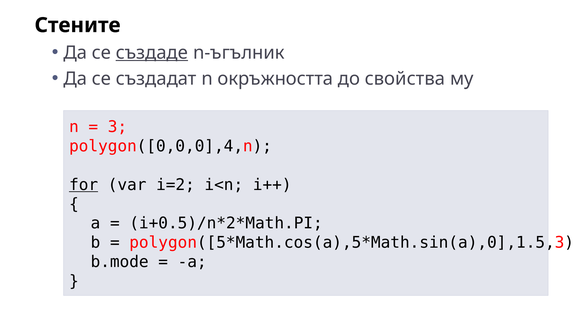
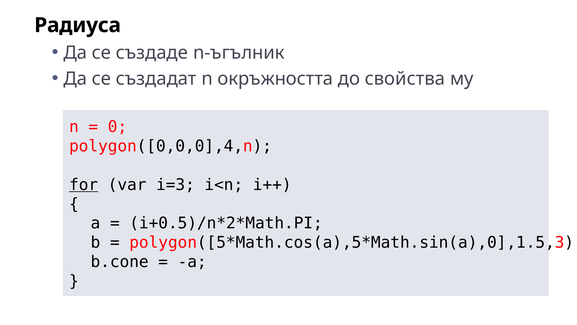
Стените: Стените -> Радиуса (78, 25)
създаде underline: present -> none (152, 53)
3: 3 -> 0 (117, 127)
i=2: i=2 -> i=3 (175, 185)
b.mode: b.mode -> b.cone (120, 261)
